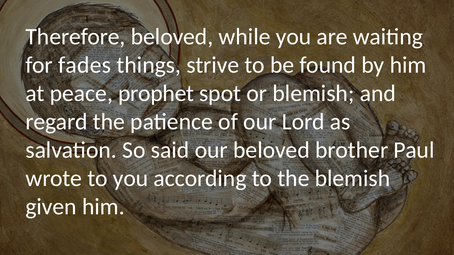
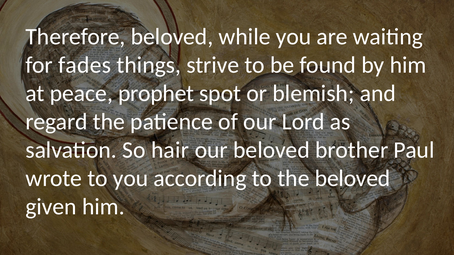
said: said -> hair (170, 150)
the blemish: blemish -> beloved (353, 179)
